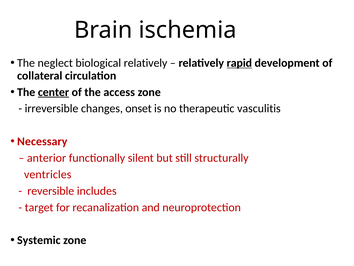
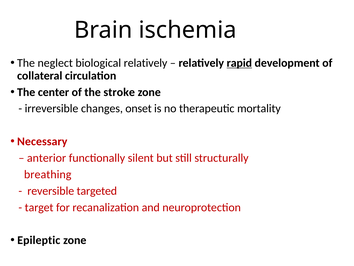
center underline: present -> none (53, 92)
access: access -> stroke (119, 92)
vasculitis: vasculitis -> mortality (259, 108)
ventricles: ventricles -> breathing (48, 174)
includes: includes -> targeted (97, 191)
Systemic: Systemic -> Epileptic (39, 240)
